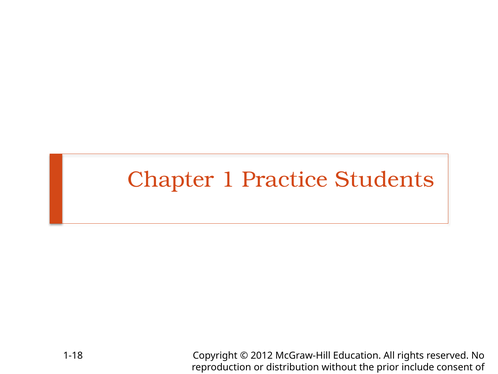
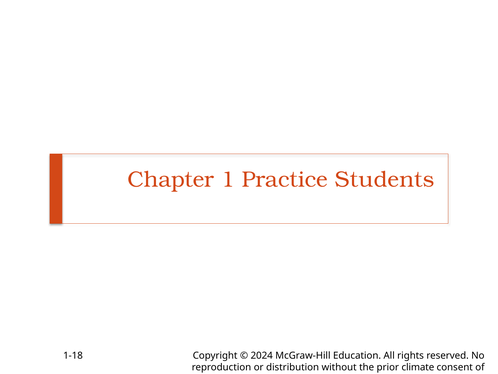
2012: 2012 -> 2024 (262, 355)
include: include -> climate (418, 367)
